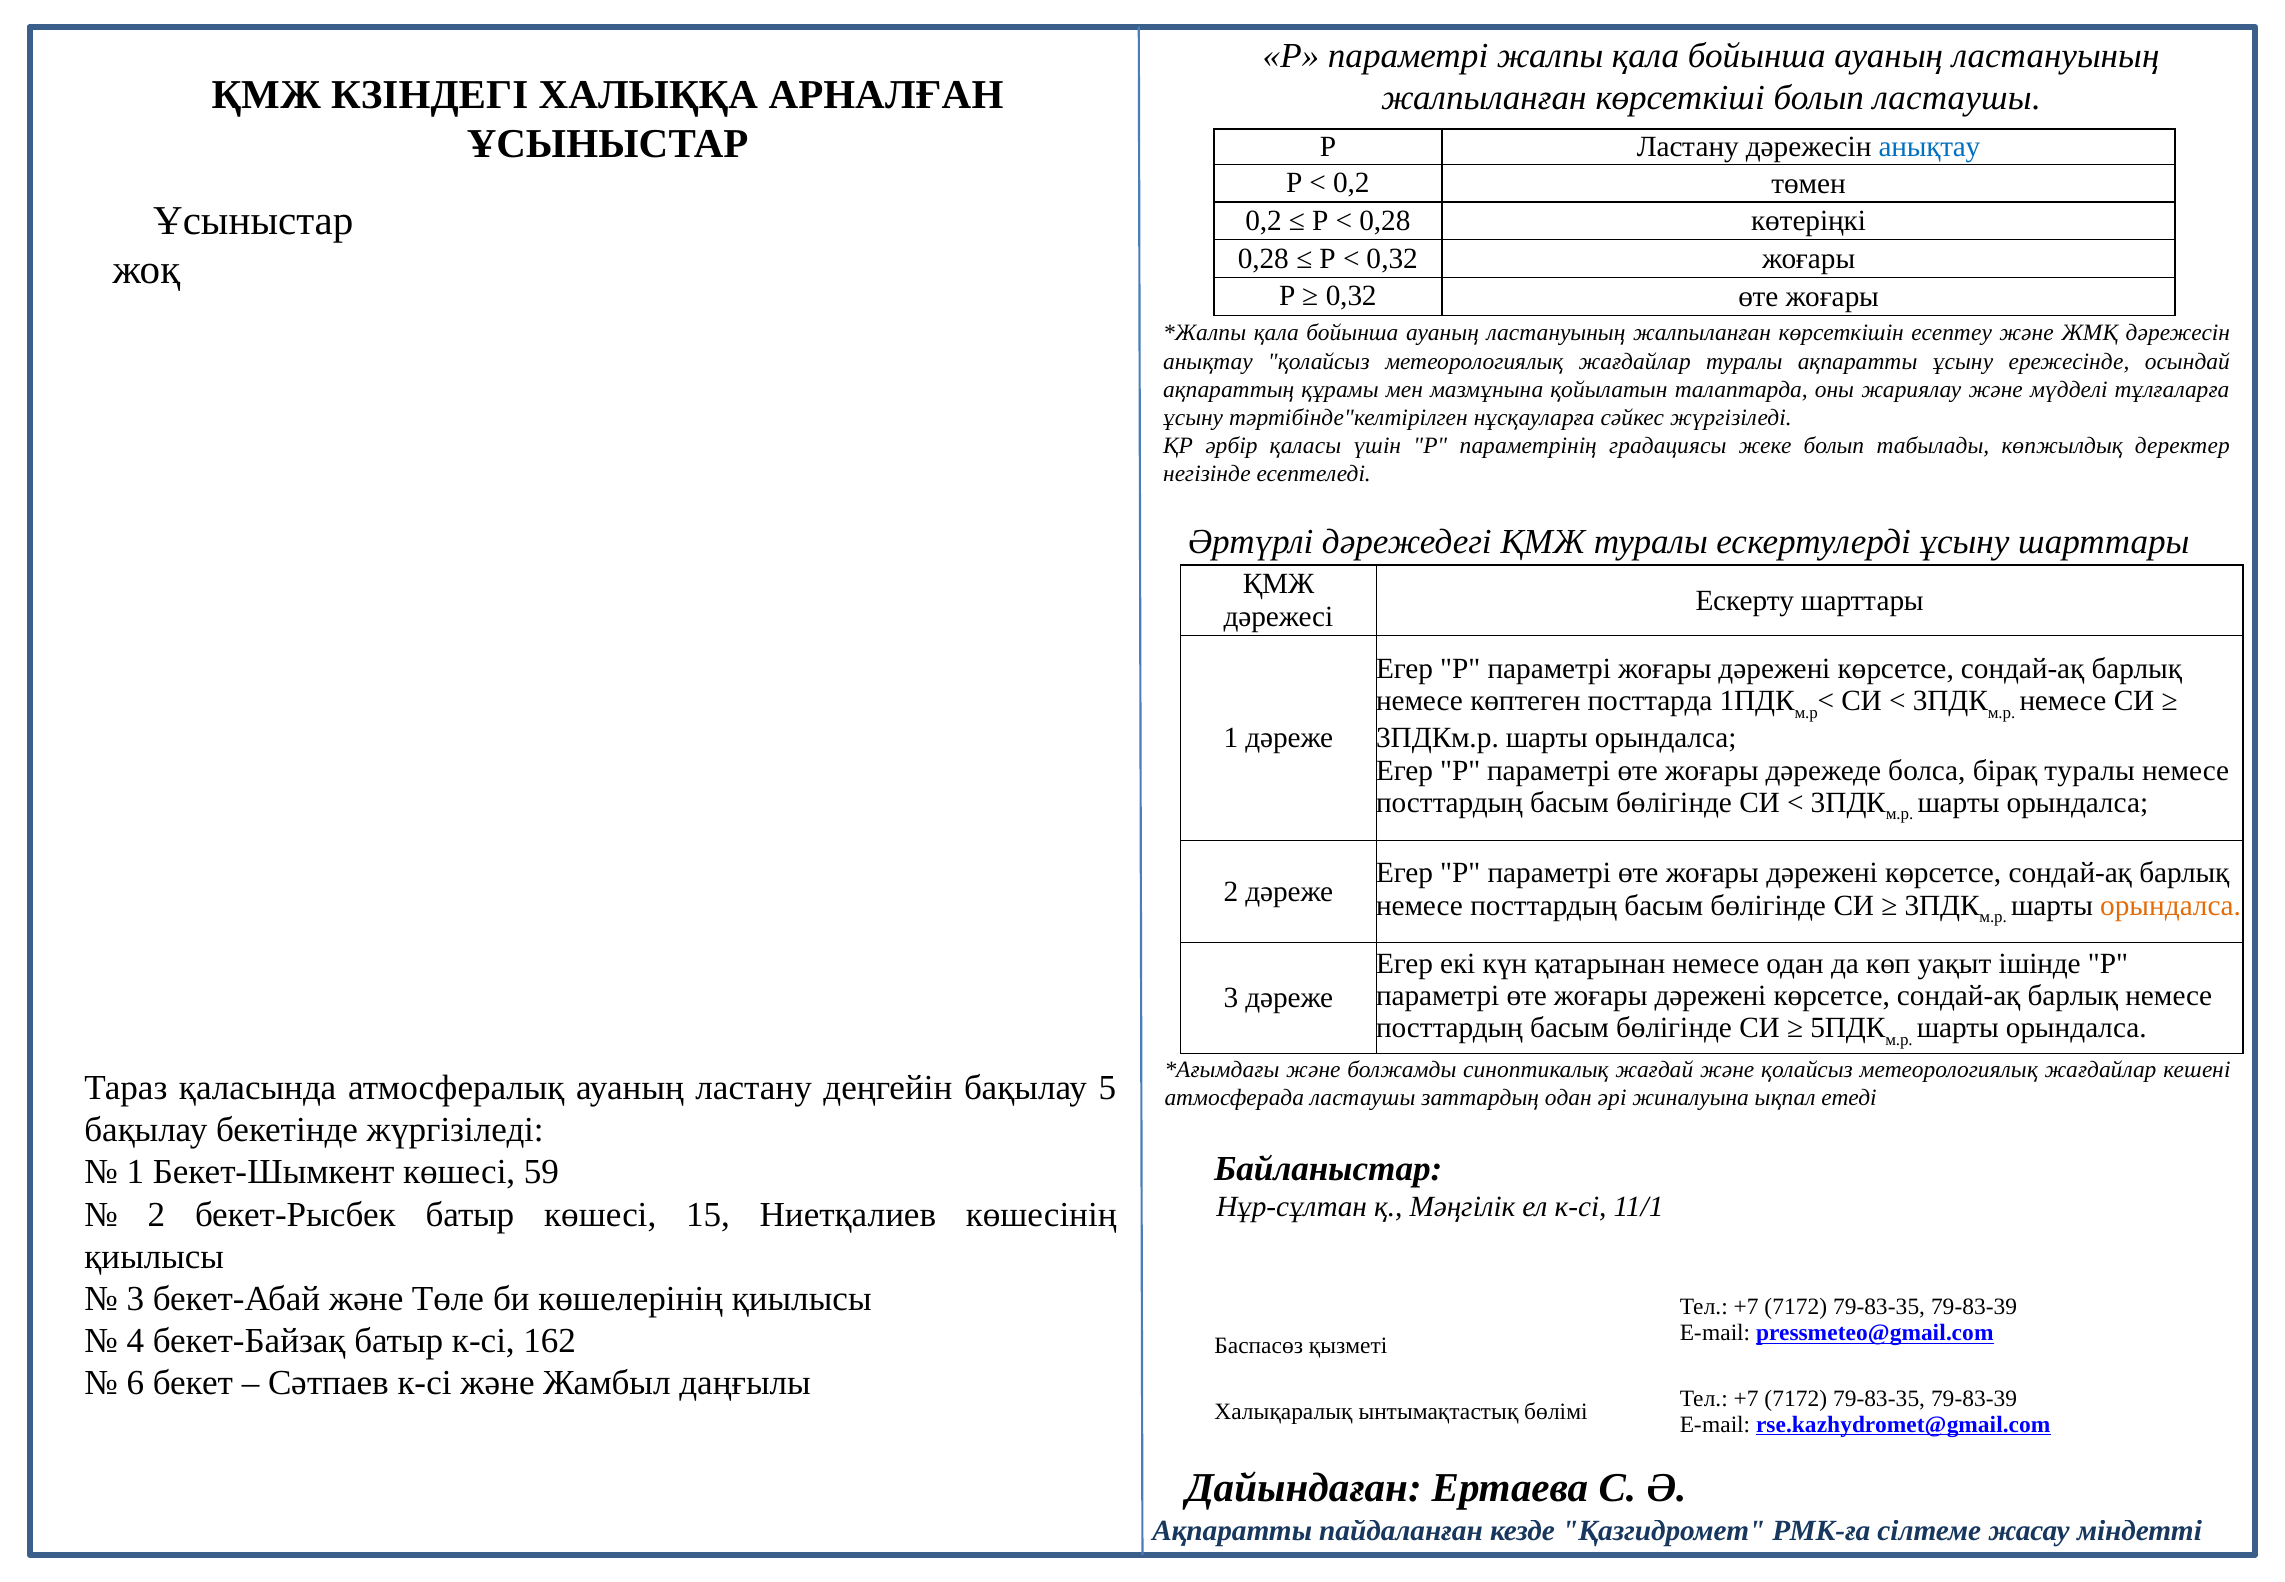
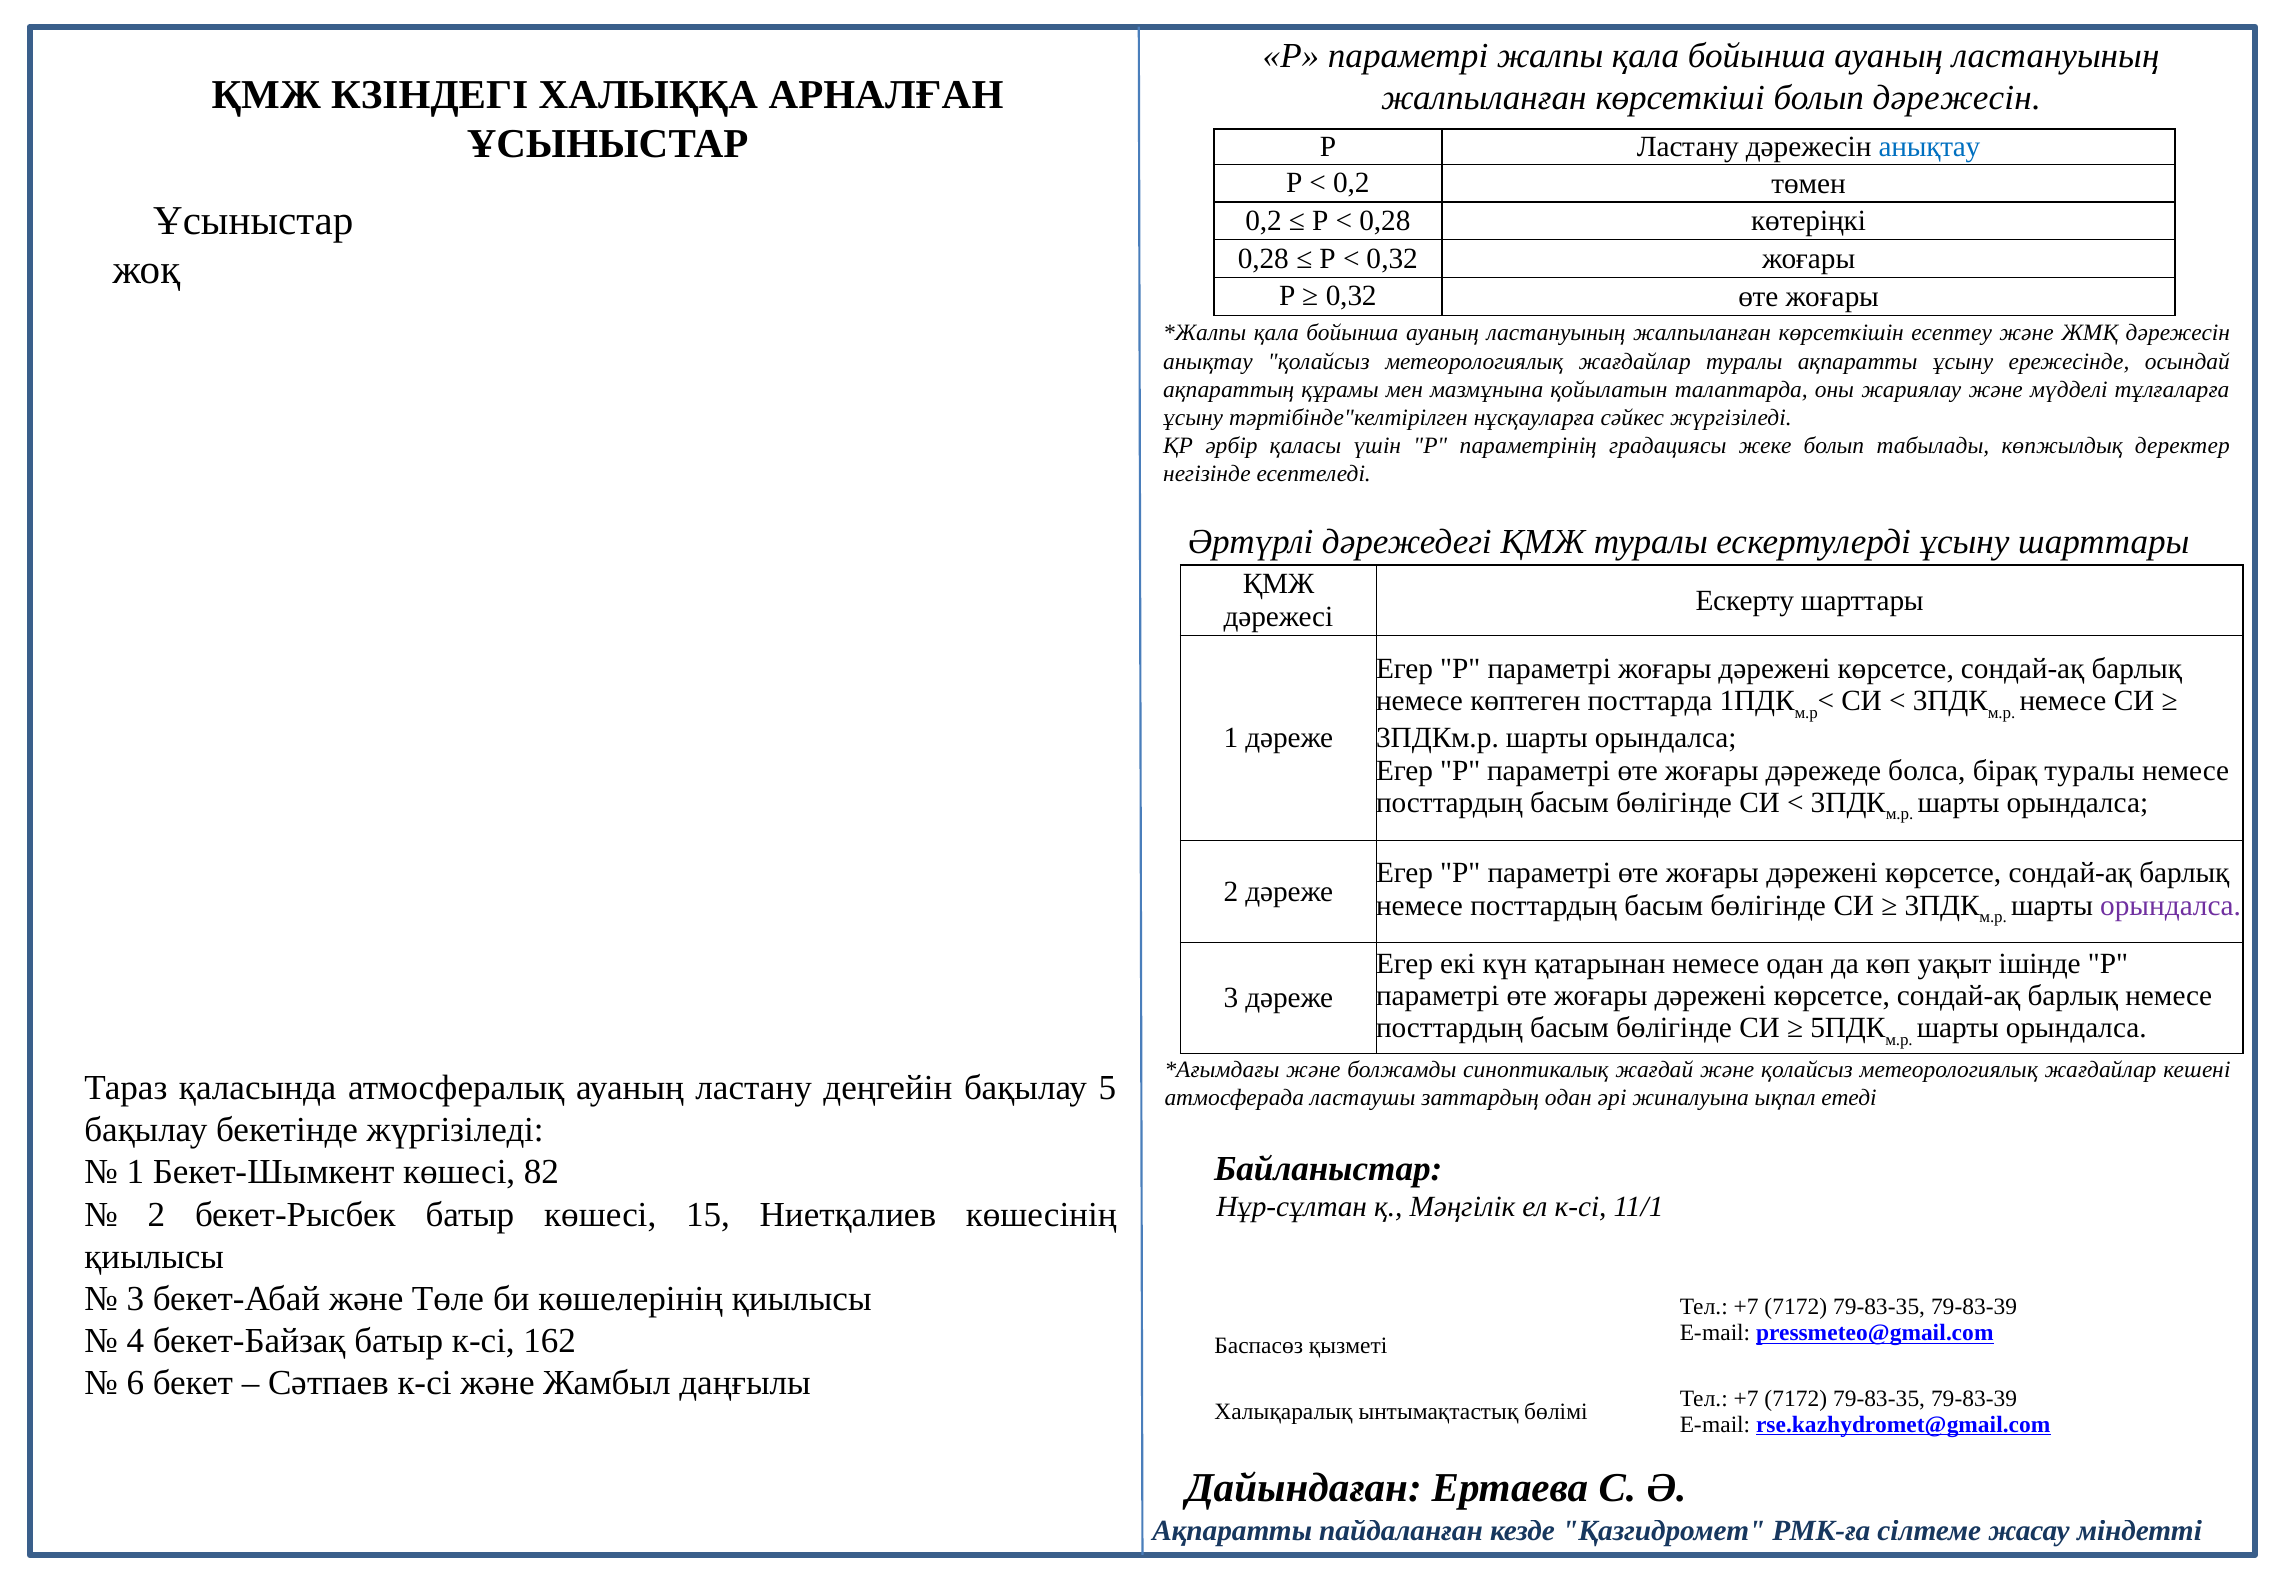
болып ластаушы: ластаушы -> дәрежесін (1957, 98)
орындалса colour: orange -> purple (2171, 905)
59: 59 -> 82 (541, 1172)
